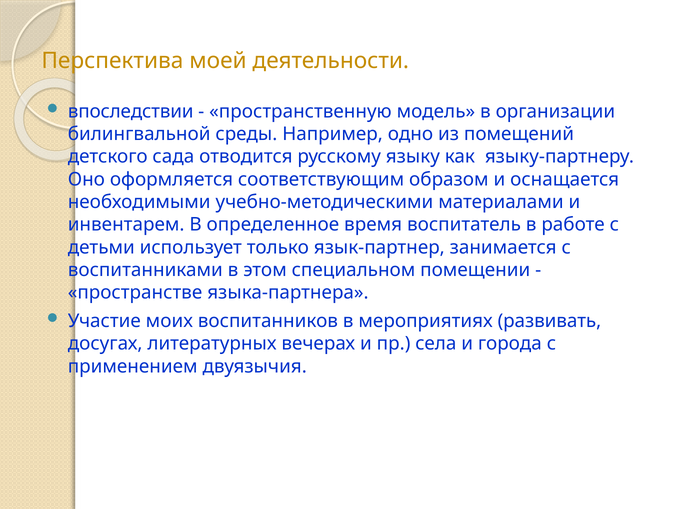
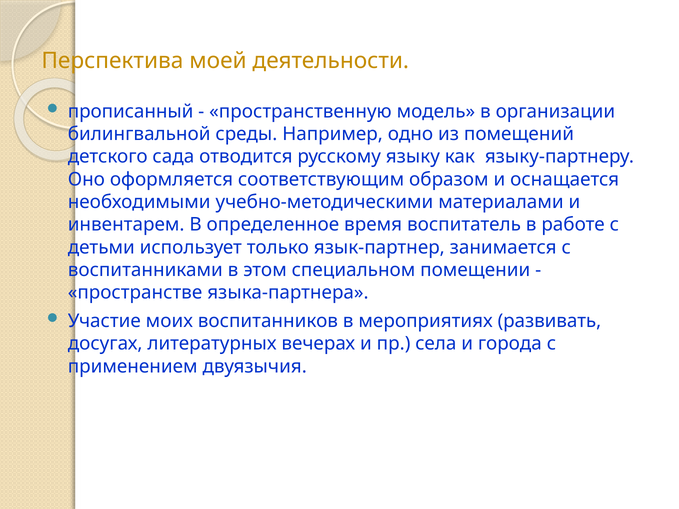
впоследствии: впоследствии -> прописанный (131, 112)
